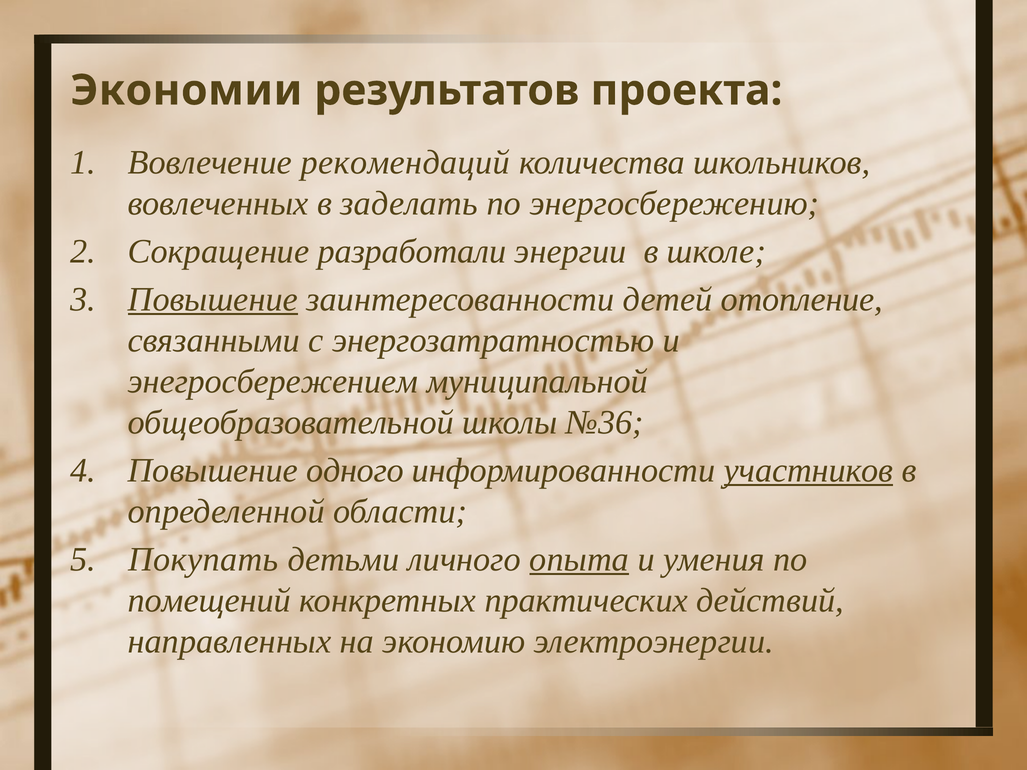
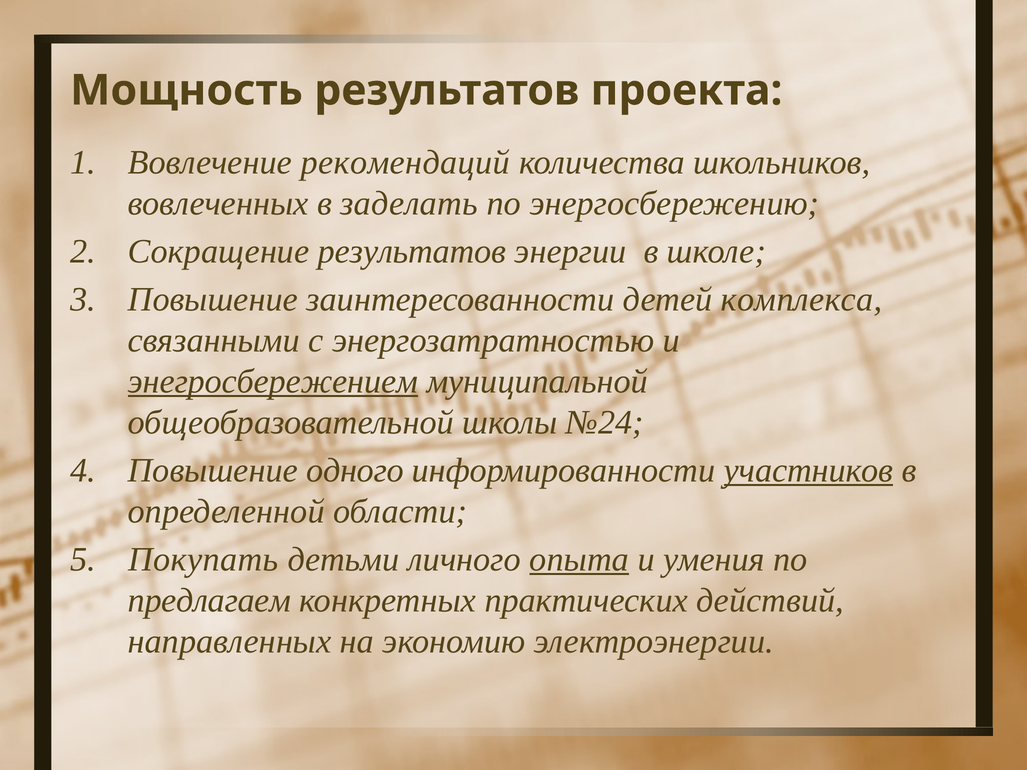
Экономии: Экономии -> Мощность (186, 90)
Сокращение разработали: разработали -> результатов (412, 251)
Повышение underline: present -> none (213, 299)
отопление: отопление -> комплекса (802, 299)
энегросбережением underline: none -> present (273, 381)
№36: №36 -> №24 (605, 423)
помещений: помещений -> предлагаем (209, 601)
